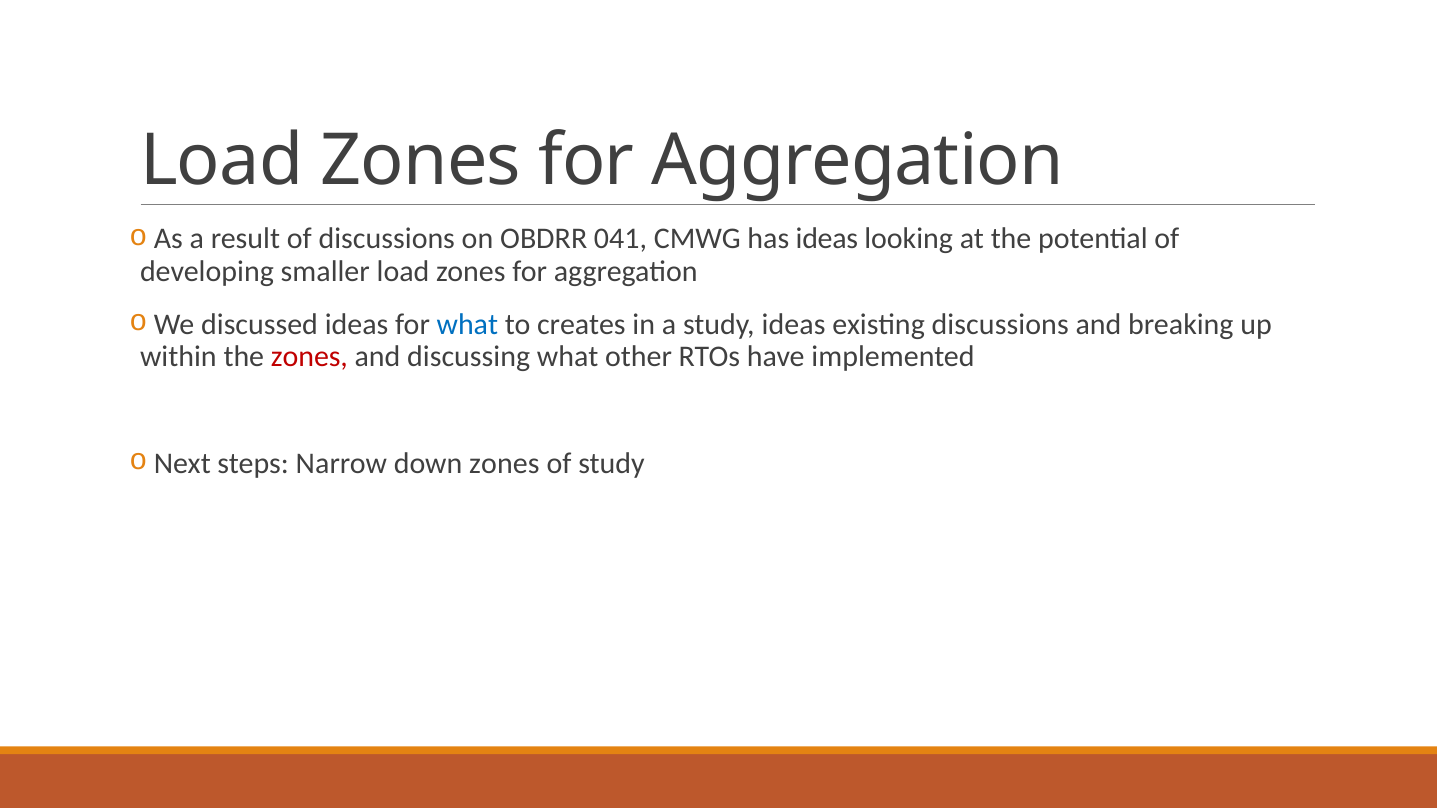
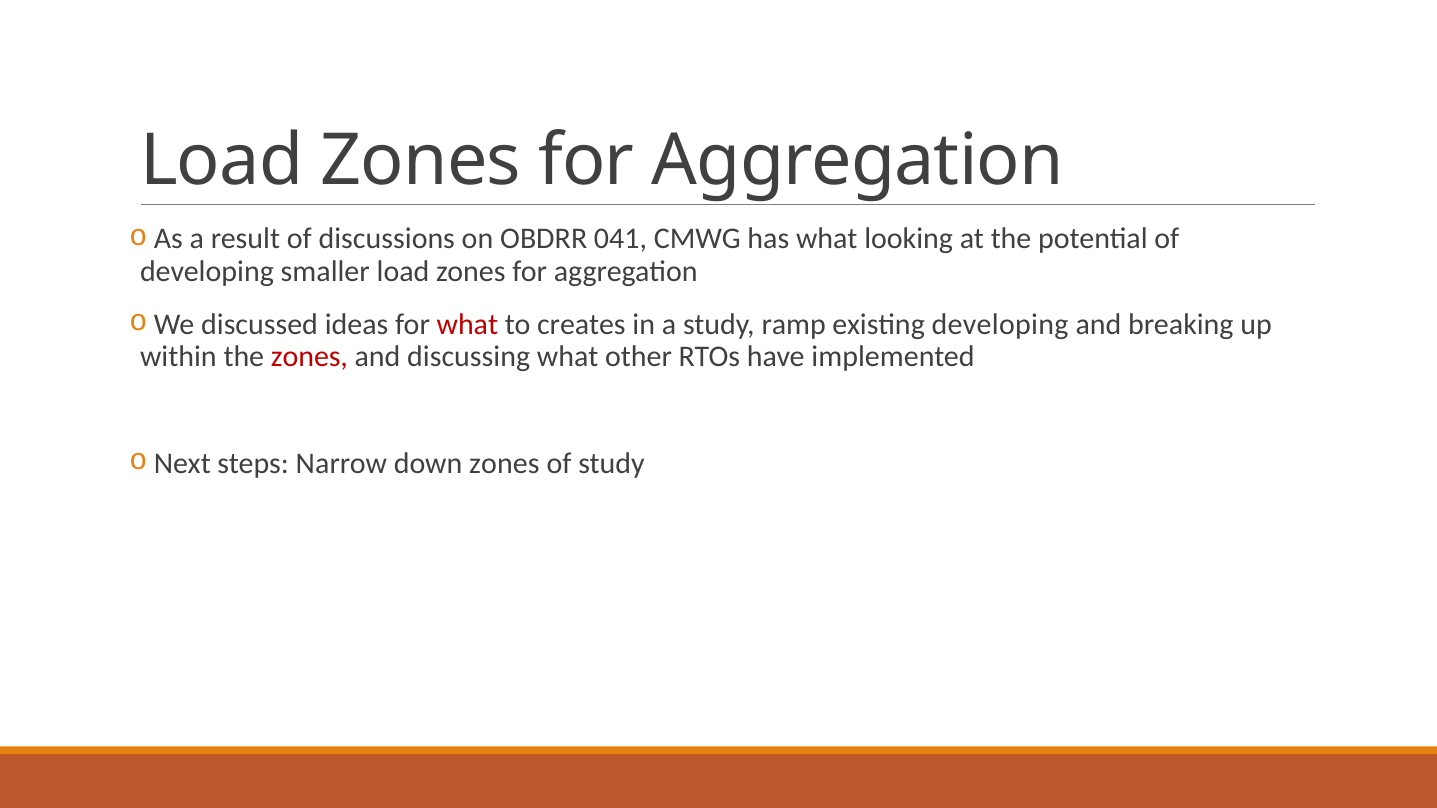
has ideas: ideas -> what (827, 239)
what colour: blue -> red (467, 325)
study ideas: ideas -> ramp (794, 325)
existing discussions: discussions -> developing (1000, 325)
